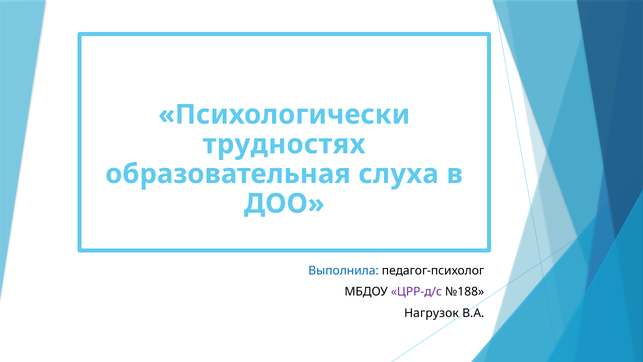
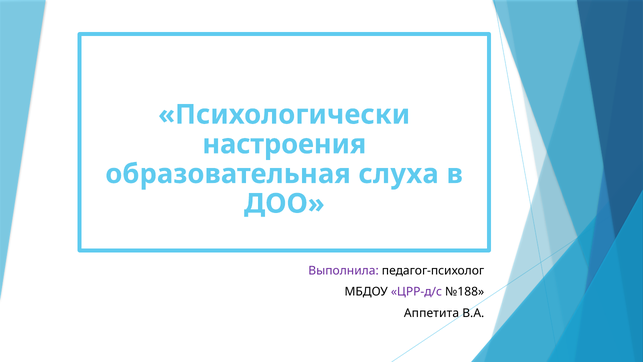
трудностях: трудностях -> настроения (284, 144)
Выполнила colour: blue -> purple (344, 271)
Нагрузок: Нагрузок -> Аппетита (431, 313)
